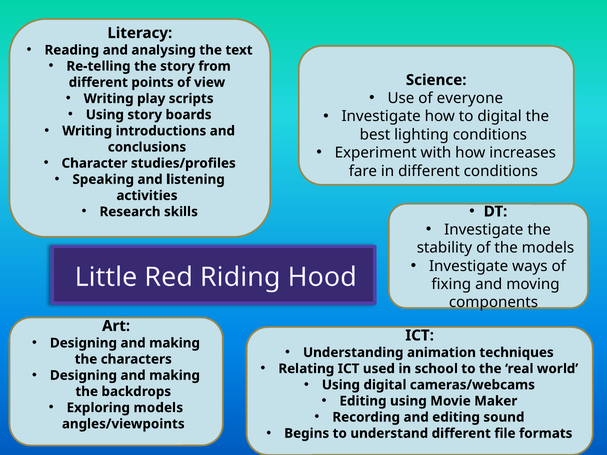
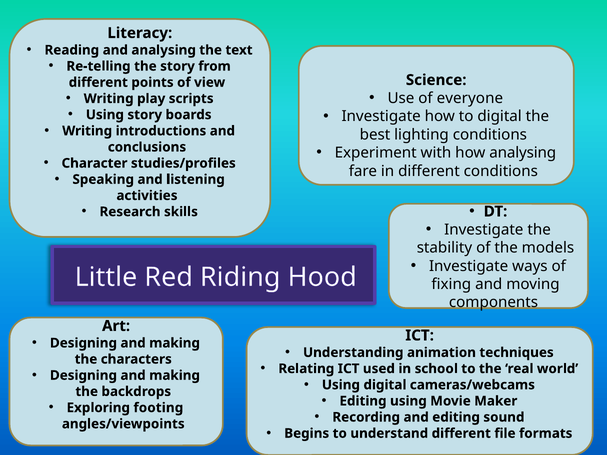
how increases: increases -> analysing (523, 153)
Exploring models: models -> footing (158, 408)
